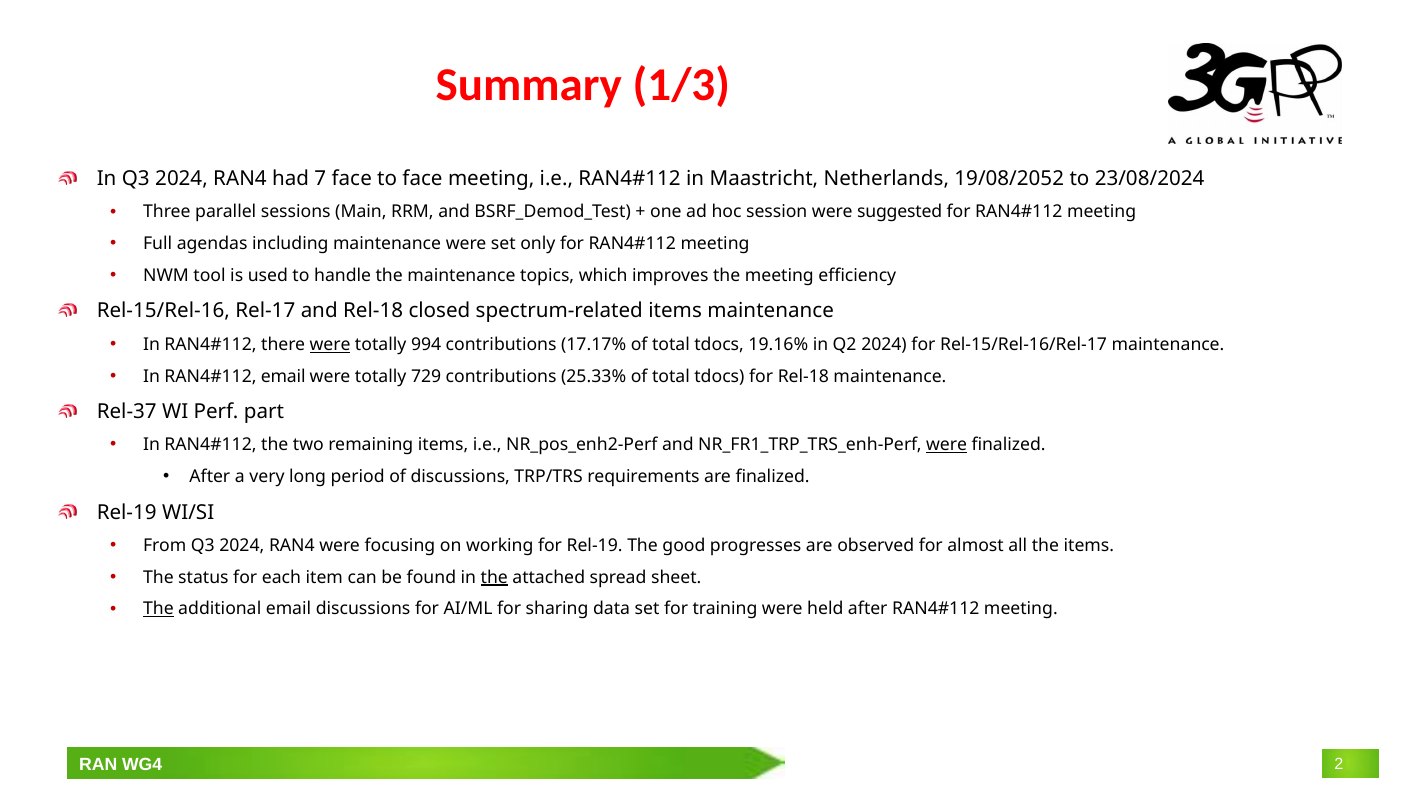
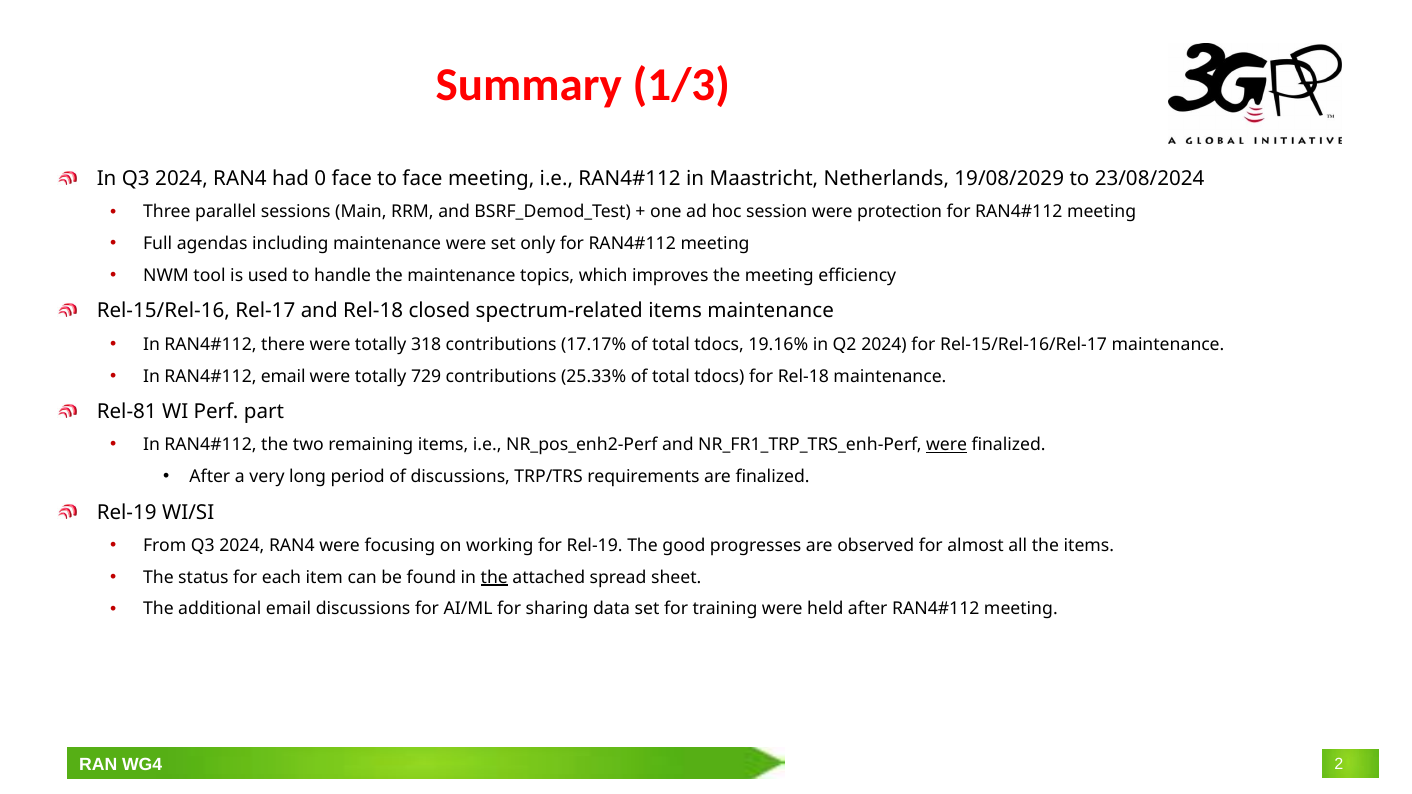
7: 7 -> 0 (320, 179)
19/08/2052: 19/08/2052 -> 19/08/2029 (1009, 179)
suggested: suggested -> protection (900, 212)
were underline: present -> none (330, 345)
994: 994 -> 318 (426, 345)
Rel-37: Rel-37 -> Rel-81 (127, 412)
The underline: present -> none (158, 609)
